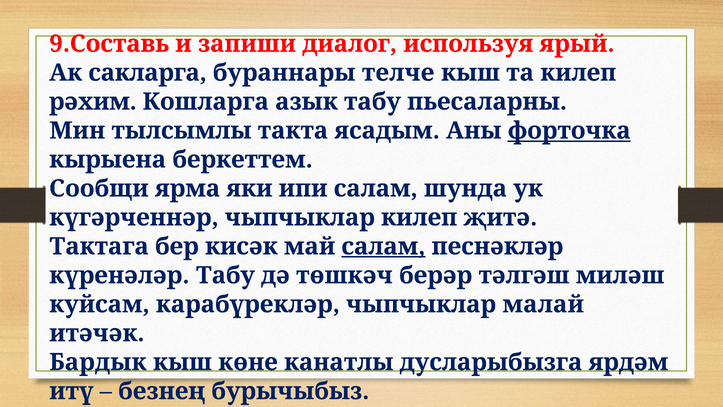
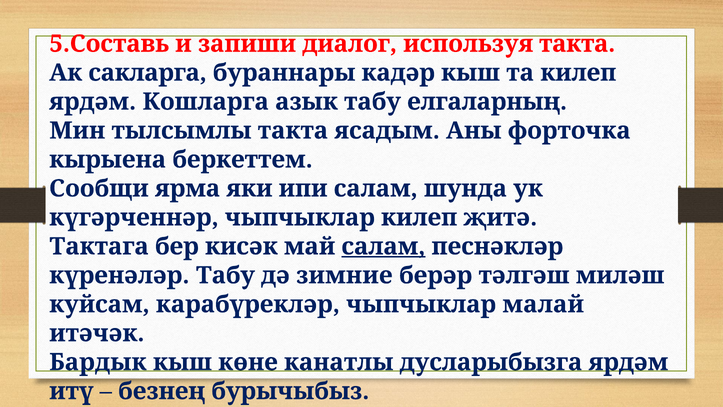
9.Составь: 9.Составь -> 5.Составь (109, 44)
используя ярый: ярый -> такта (577, 44)
телче: телче -> кадәр (398, 73)
рәхим: рәхим -> ярдәм (93, 102)
пьесаларны: пьесаларны -> елгаларның (487, 102)
форточка underline: present -> none (569, 131)
төшкәч: төшкәч -> зимние (344, 275)
